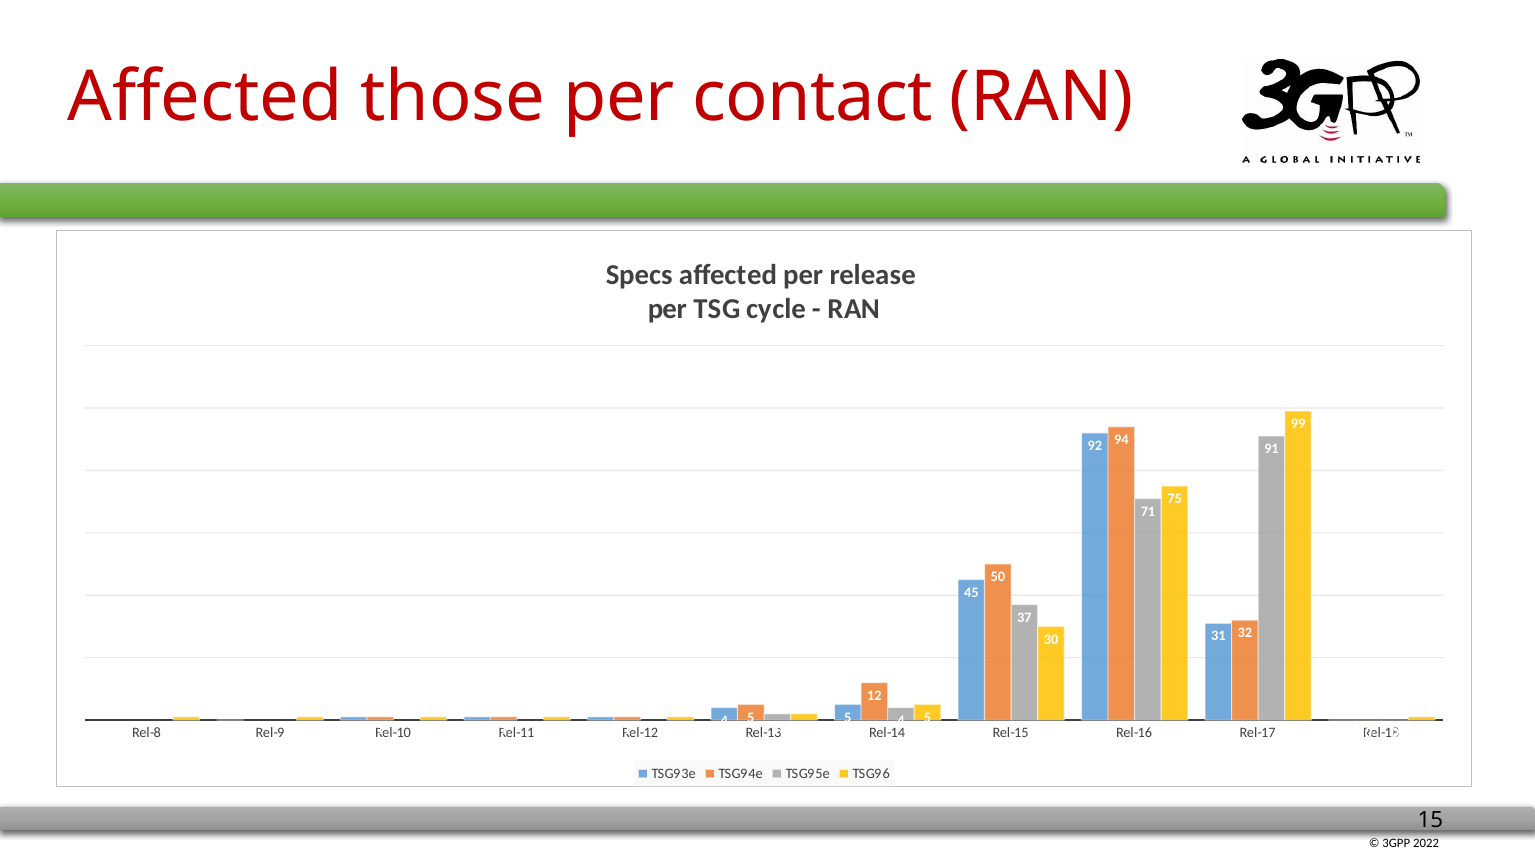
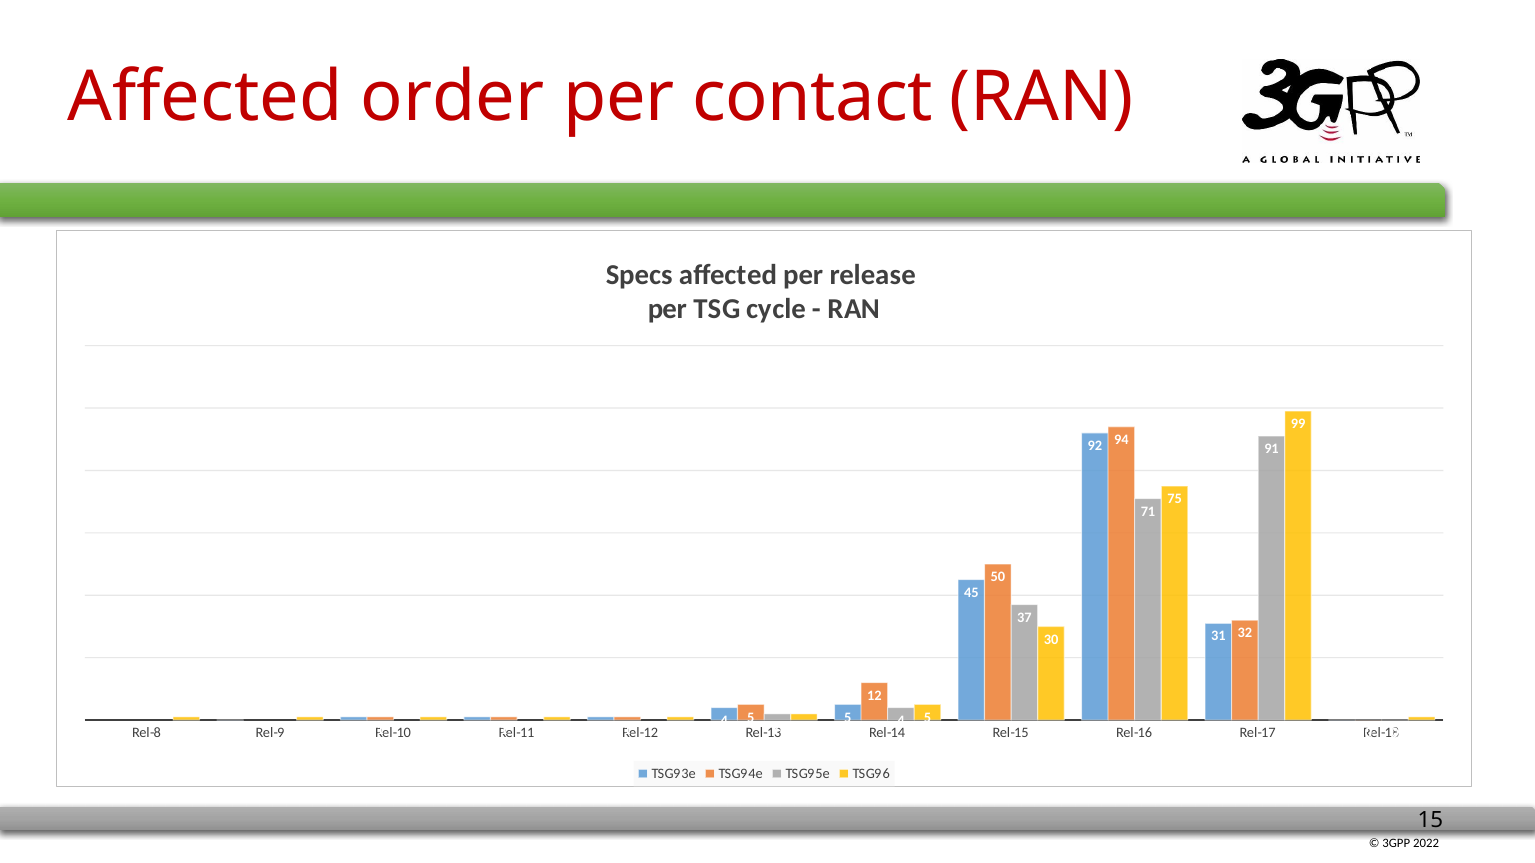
those: those -> order (453, 97)
